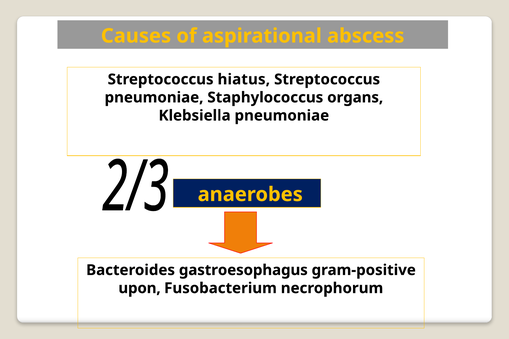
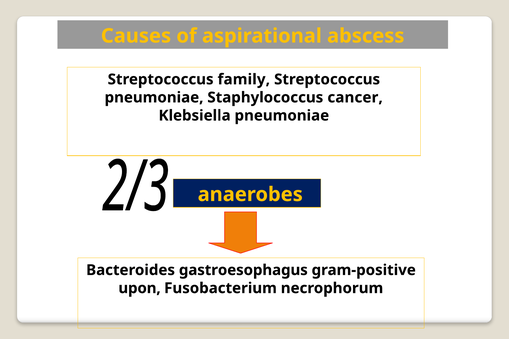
hiatus: hiatus -> family (244, 79)
organs: organs -> cancer (355, 98)
